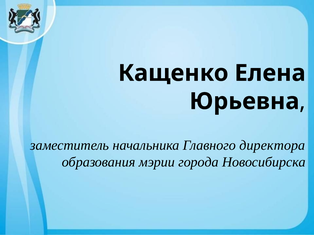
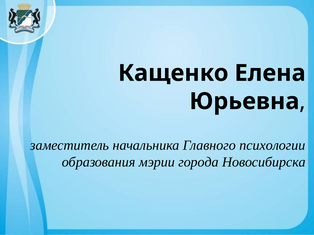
директора: директора -> психологии (272, 146)
